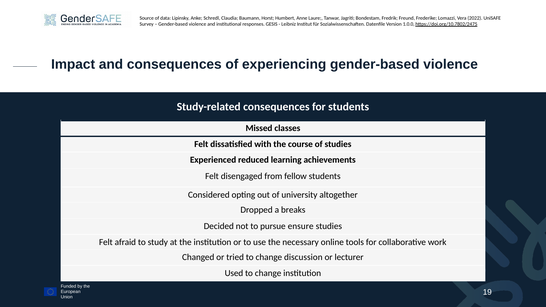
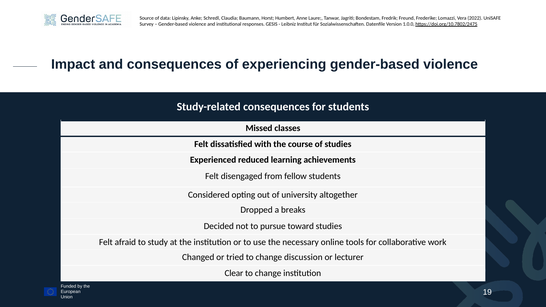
ensure: ensure -> toward (301, 226)
Used: Used -> Clear (234, 273)
